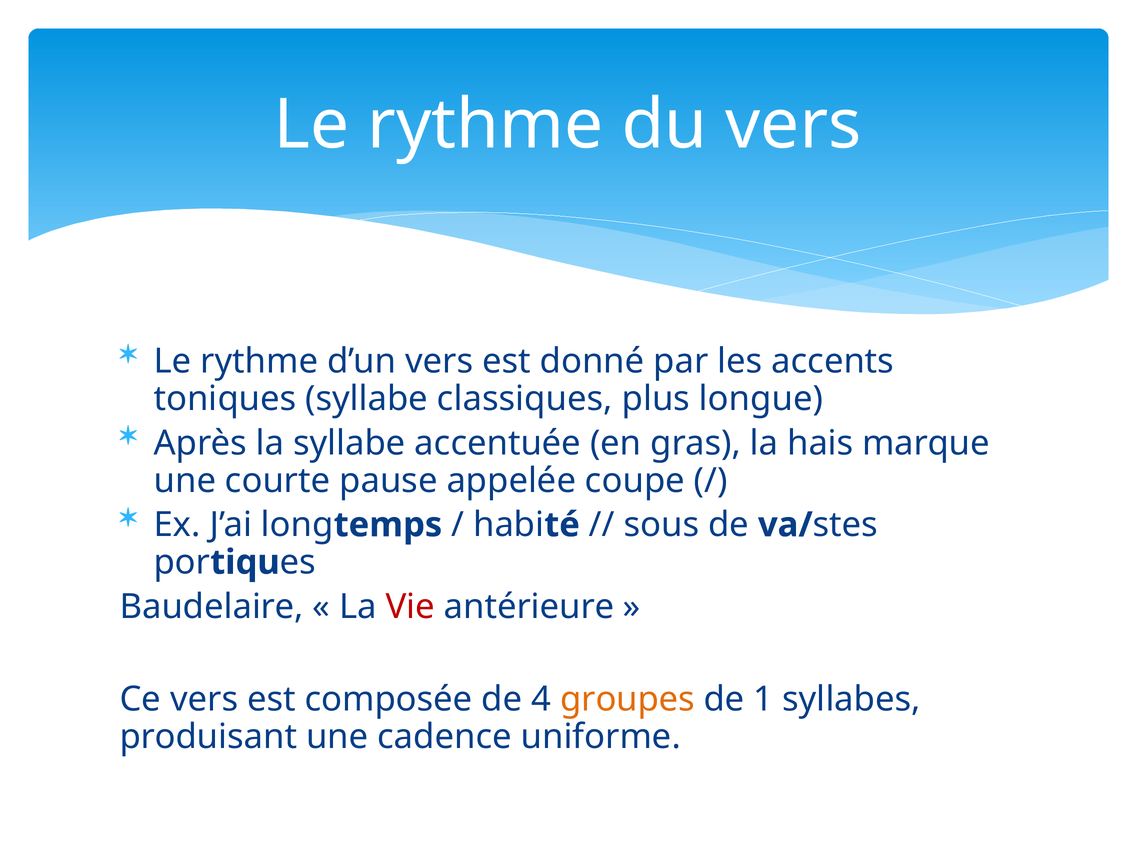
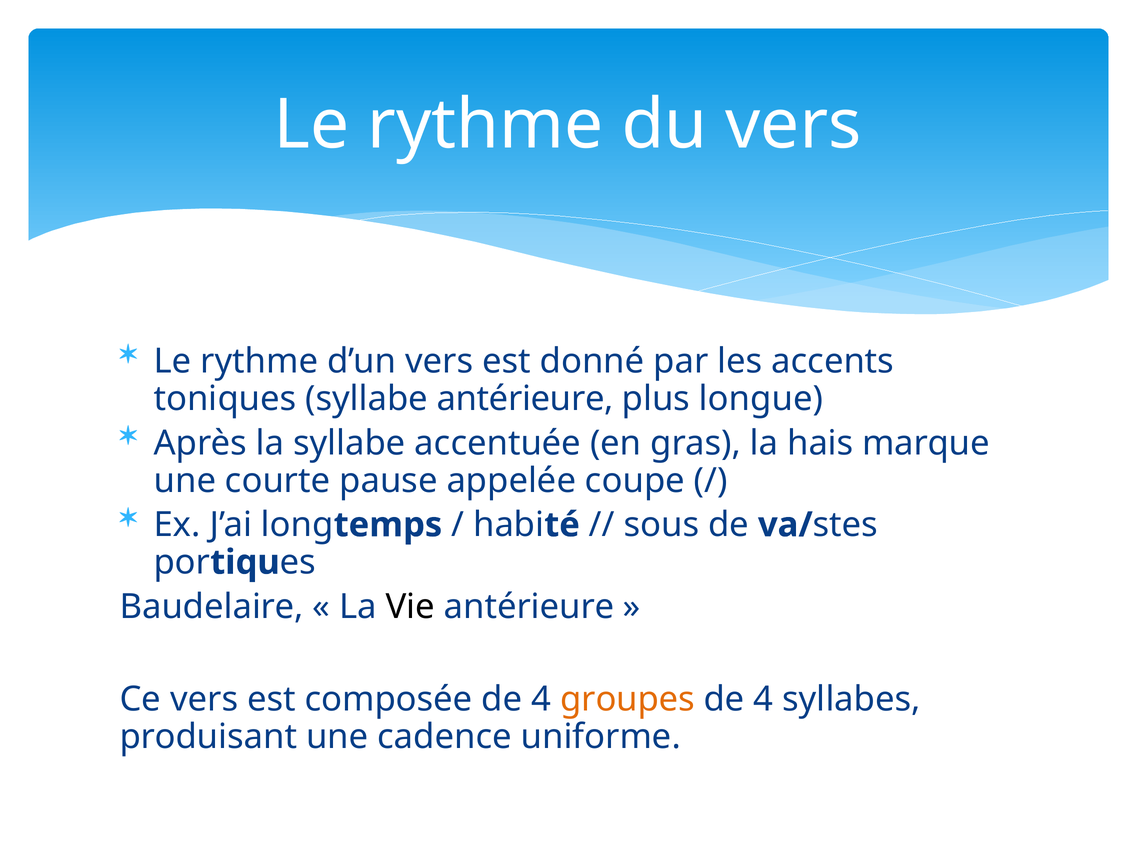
syllabe classiques: classiques -> antérieure (525, 399)
Vie colour: red -> black (410, 607)
1: 1 -> 4 (763, 699)
